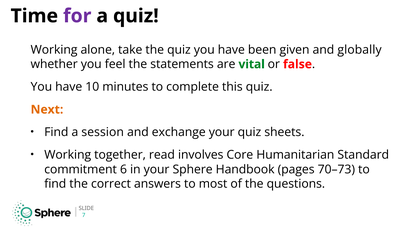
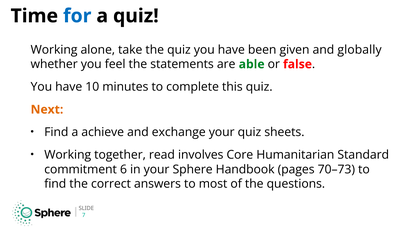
for colour: purple -> blue (77, 16)
vital: vital -> able (252, 64)
session: session -> achieve (103, 132)
